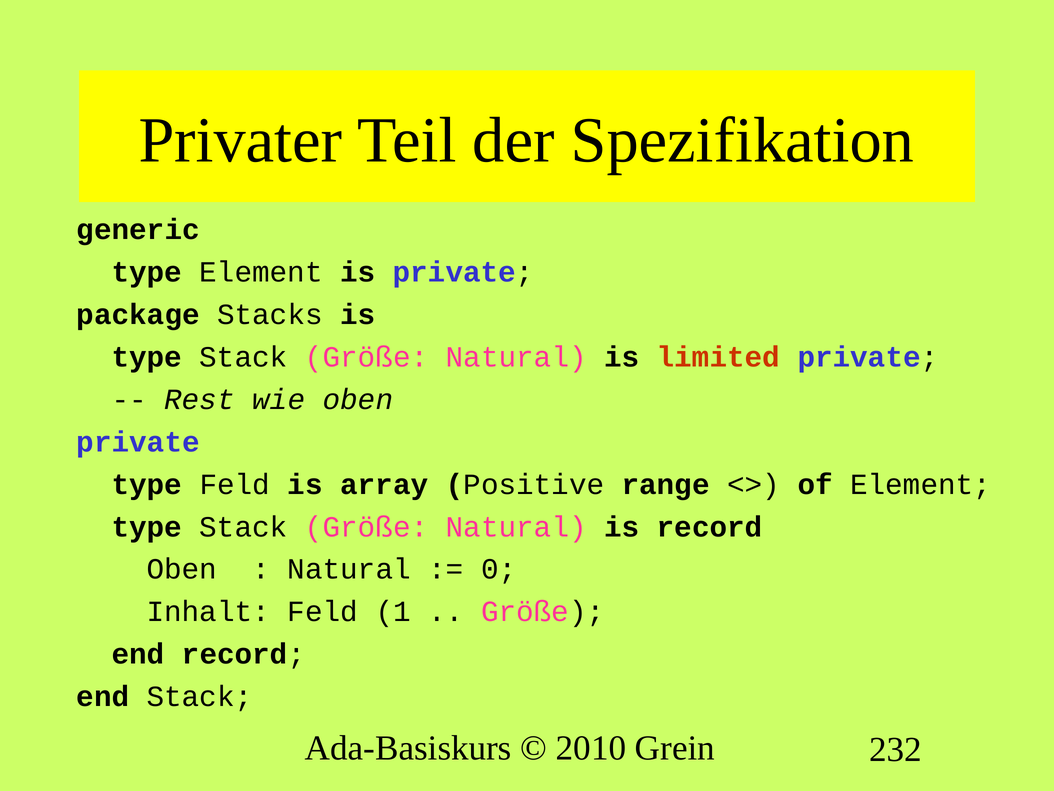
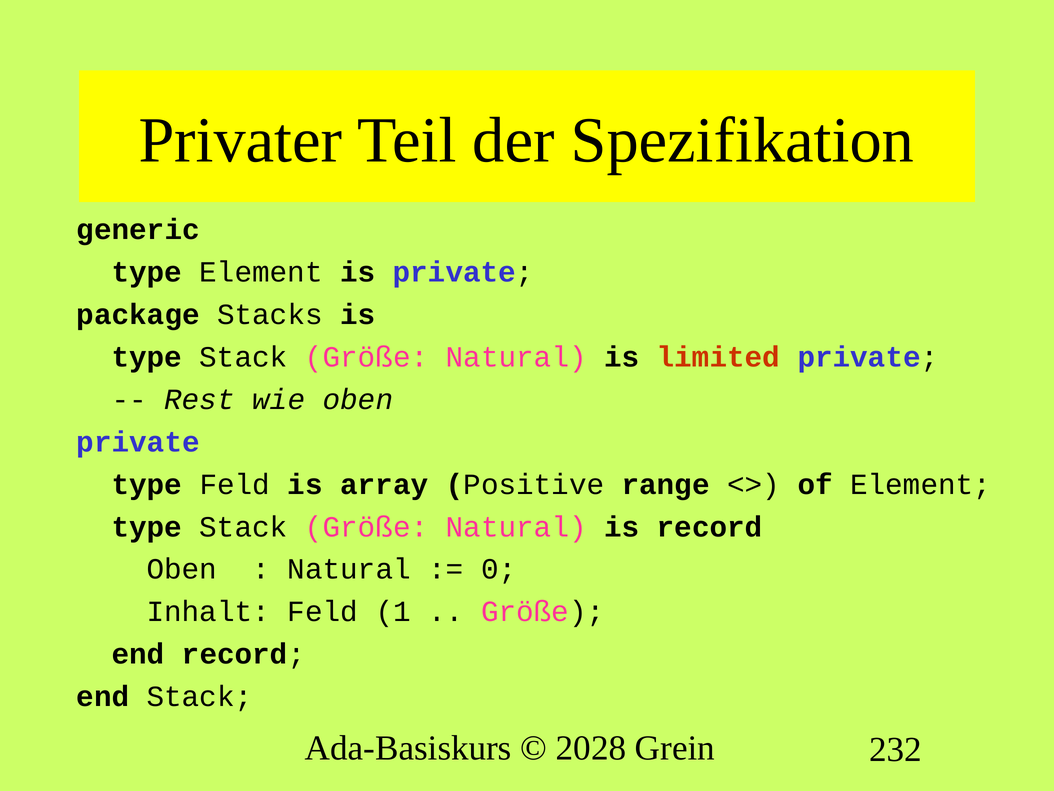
2010: 2010 -> 2028 (591, 748)
